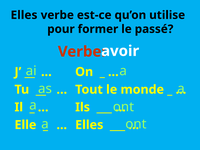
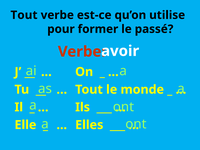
Elles: Elles -> Tout (24, 15)
